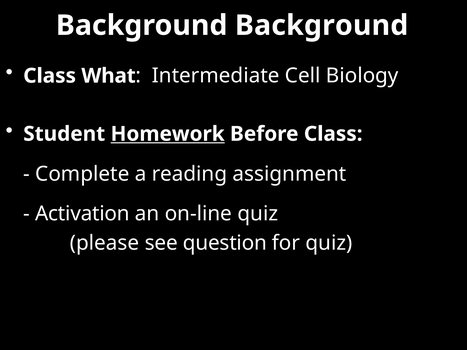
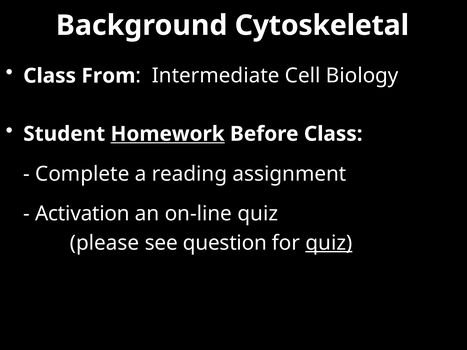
Background Background: Background -> Cytoskeletal (322, 25)
What: What -> From (108, 76)
quiz underline: none -> present (329, 243)
